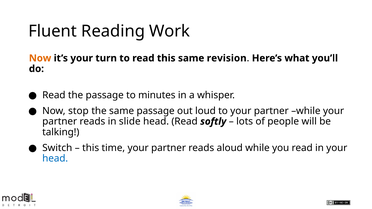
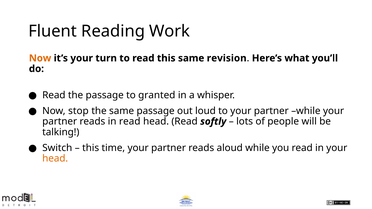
minutes: minutes -> granted (157, 95)
in slide: slide -> read (130, 122)
head colour: blue -> orange (55, 159)
